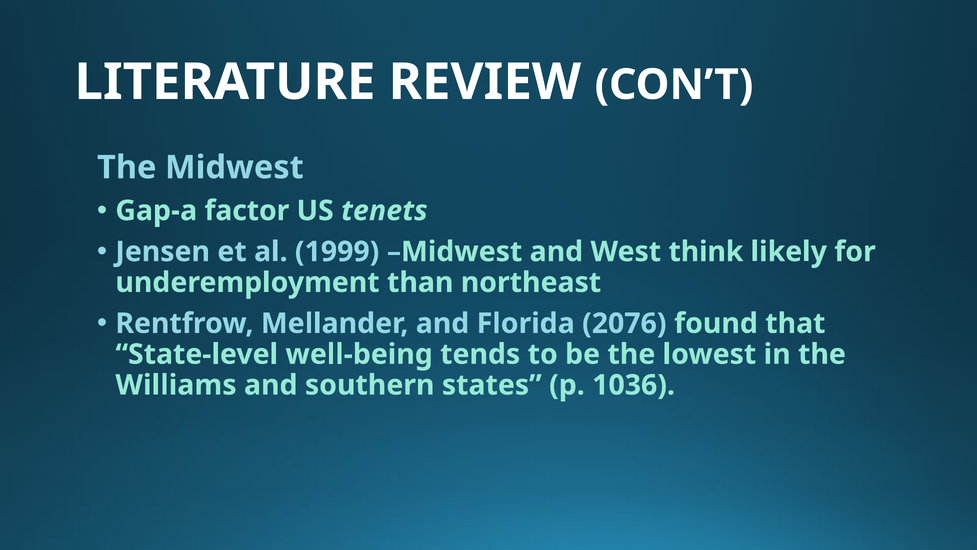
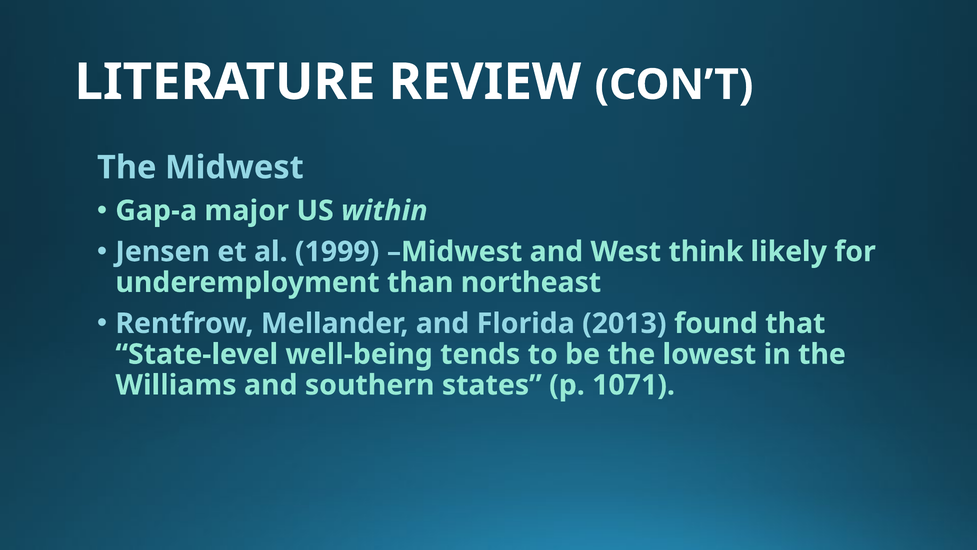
factor: factor -> major (247, 211)
tenets: tenets -> within (384, 211)
2076: 2076 -> 2013 (624, 323)
1036: 1036 -> 1071 (634, 385)
